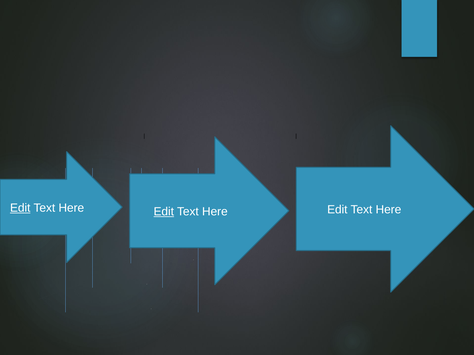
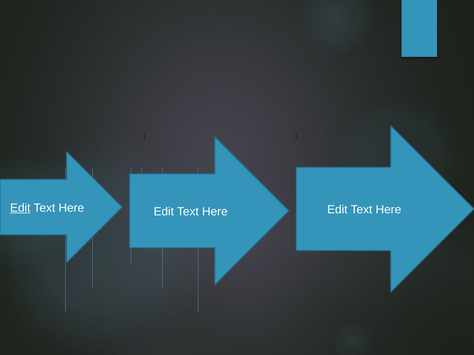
Edit underline: present -> none (164, 212)
